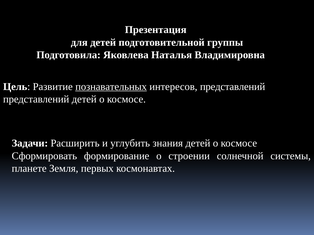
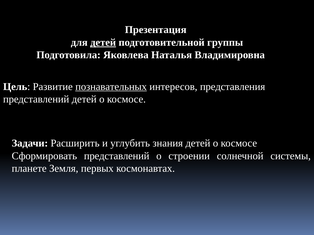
детей underline: none -> present (103, 42)
интересов представлений: представлений -> представления (233, 87)
Сформировать формирование: формирование -> представлений (117, 156)
